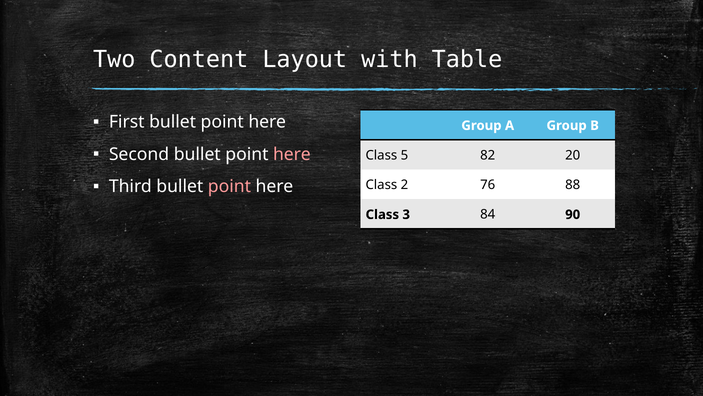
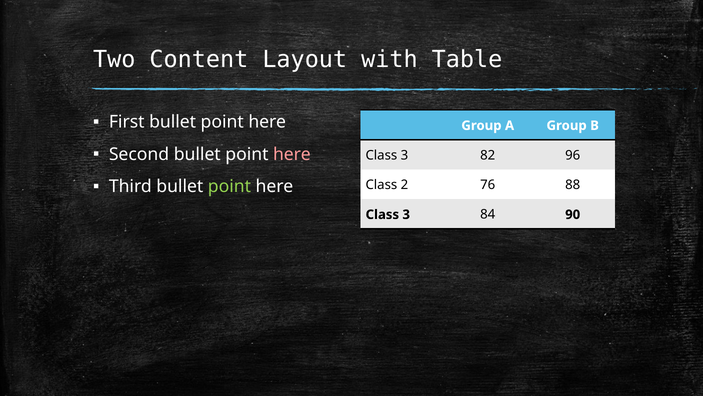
5: 5 -> 3 (404, 155)
20: 20 -> 96 (573, 155)
point colour: pink -> light green (229, 186)
